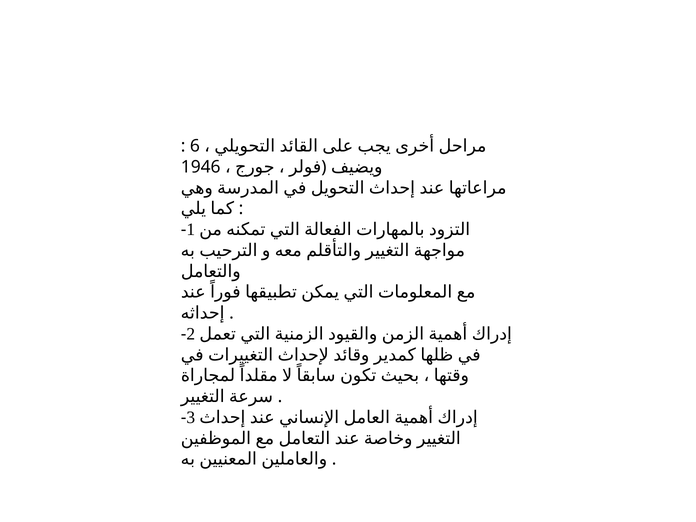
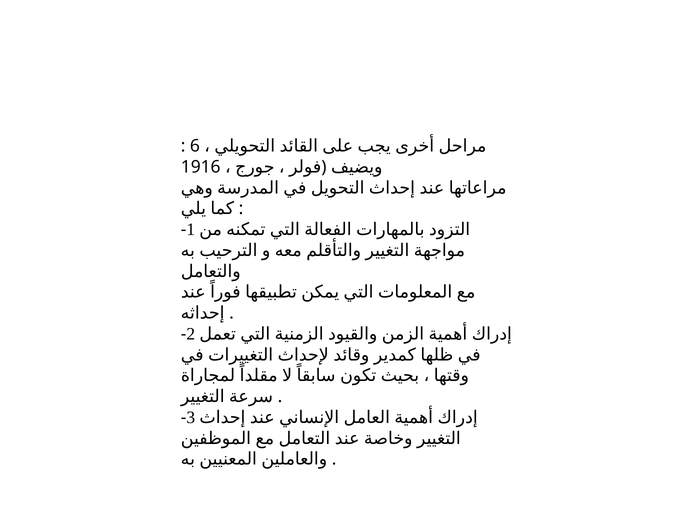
1946: 1946 -> 1916 (201, 167)
